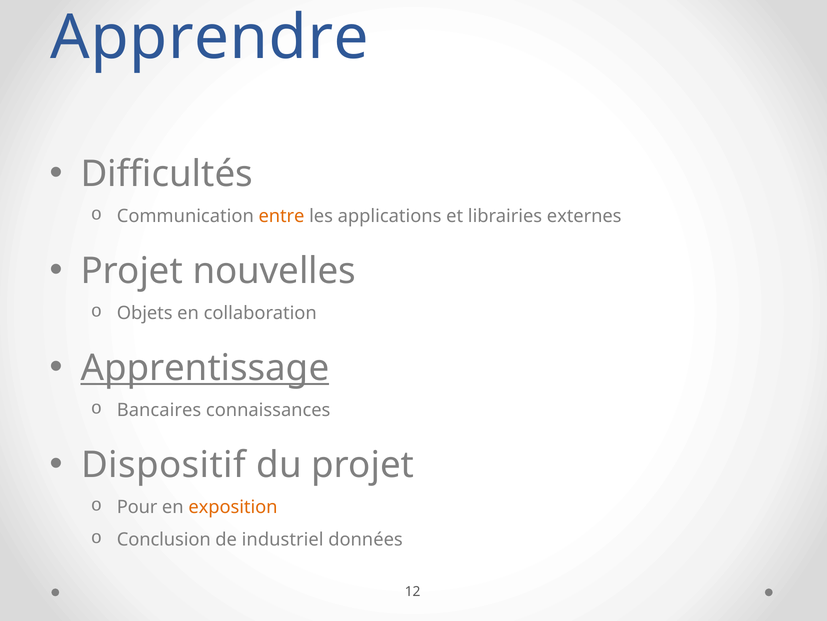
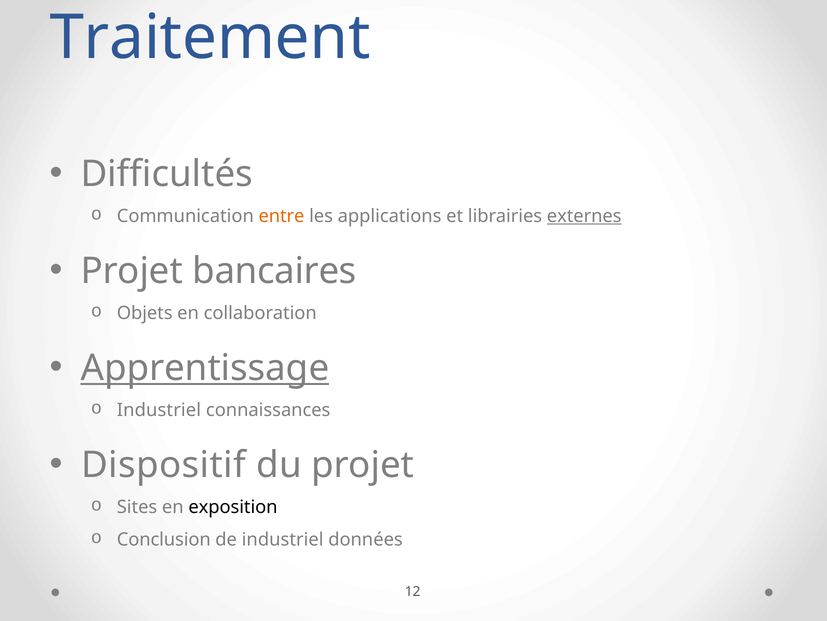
Apprendre: Apprendre -> Traitement (210, 38)
externes underline: none -> present (584, 216)
nouvelles: nouvelles -> bancaires (274, 271)
Bancaires: Bancaires -> Industriel (159, 410)
Pour: Pour -> Sites (137, 507)
exposition colour: orange -> black (233, 507)
